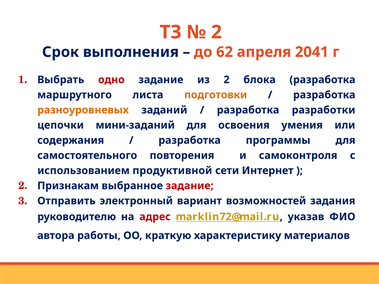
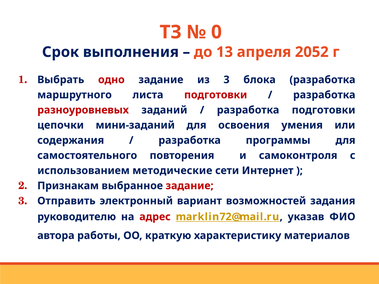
2: 2 -> 0 (216, 32)
62: 62 -> 13 (225, 52)
2041: 2041 -> 2052 (312, 52)
из 2: 2 -> 3 (227, 80)
подготовки colour: orange -> red (216, 95)
разноуровневых colour: orange -> red (83, 110)
разработка разработки: разработки -> подготовки (324, 110)
продуктивной: продуктивной -> методические (172, 171)
